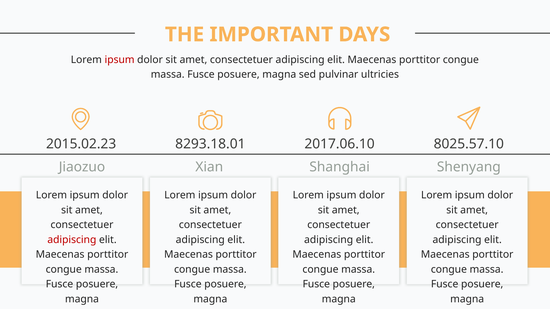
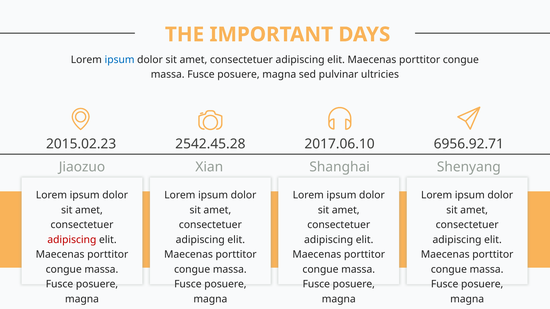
ipsum colour: red -> blue (120, 60)
8293.18.01: 8293.18.01 -> 2542.45.28 (210, 144)
8025.57.10: 8025.57.10 -> 6956.92.71 (469, 144)
